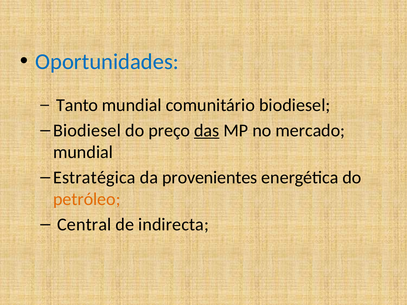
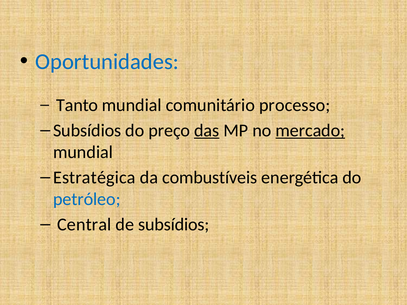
comunitário biodiesel: biodiesel -> processo (295, 105)
Biodiesel: Biodiesel -> Subsídios (87, 131)
mercado underline: none -> present (310, 131)
provenientes: provenientes -> combustíveis (210, 178)
petróleo colour: orange -> blue (87, 199)
de indirecta: indirecta -> subsídios (174, 225)
